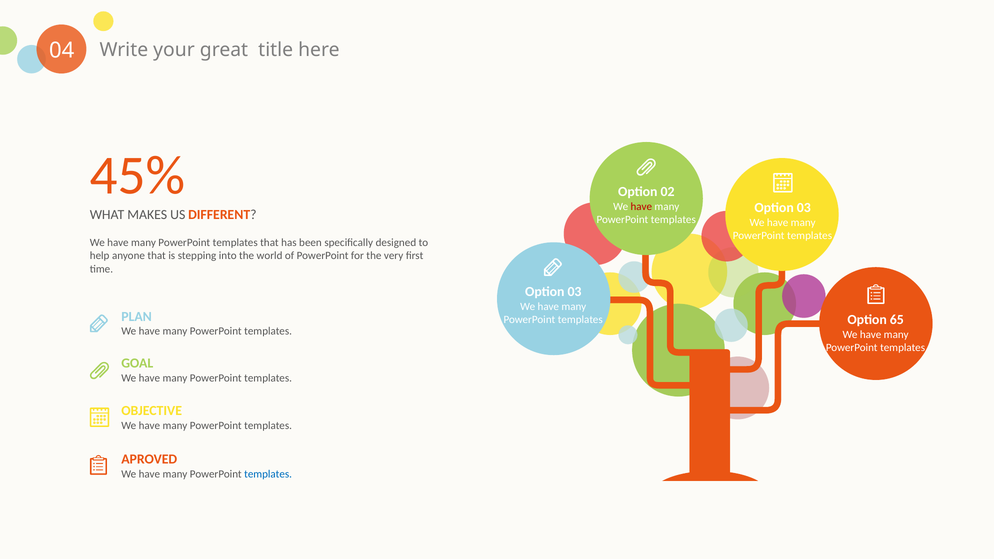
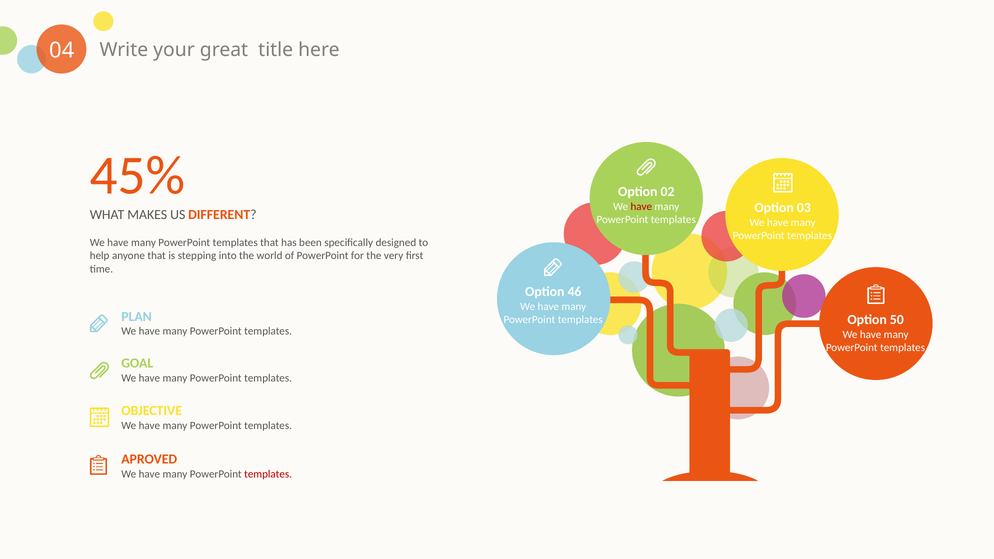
03: 03 -> 46 (574, 292)
65: 65 -> 50 (897, 320)
templates colour: blue -> red (268, 474)
